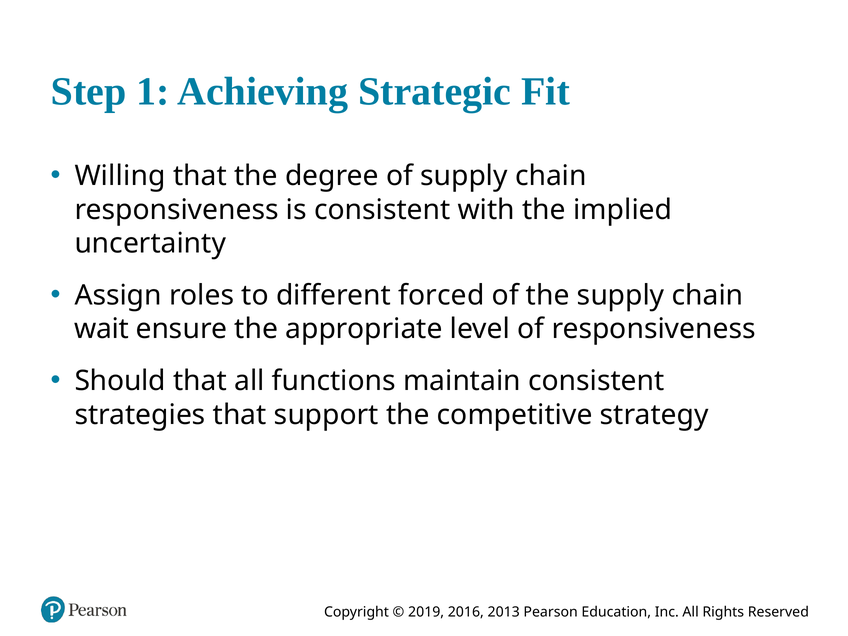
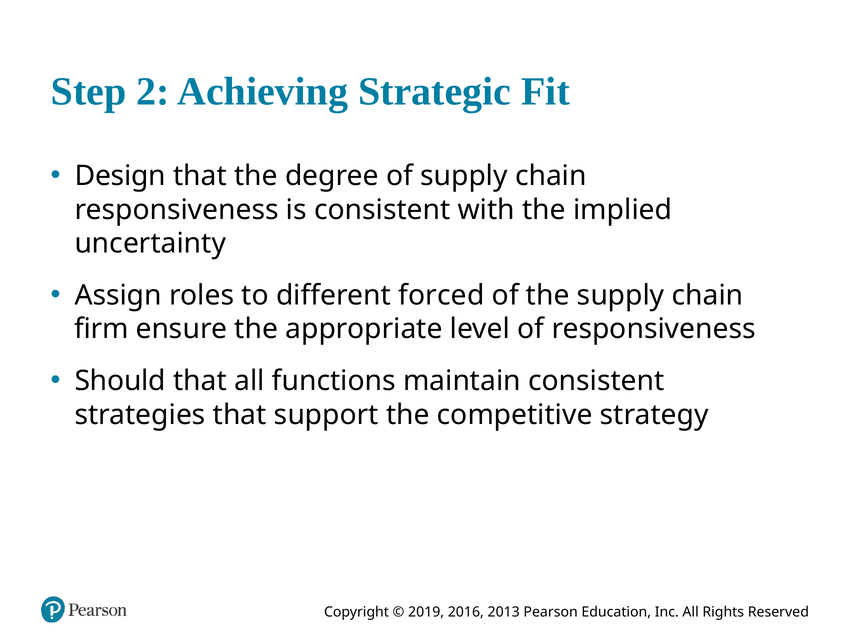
1: 1 -> 2 (153, 91)
Willing: Willing -> Design (120, 176)
wait: wait -> firm (102, 329)
